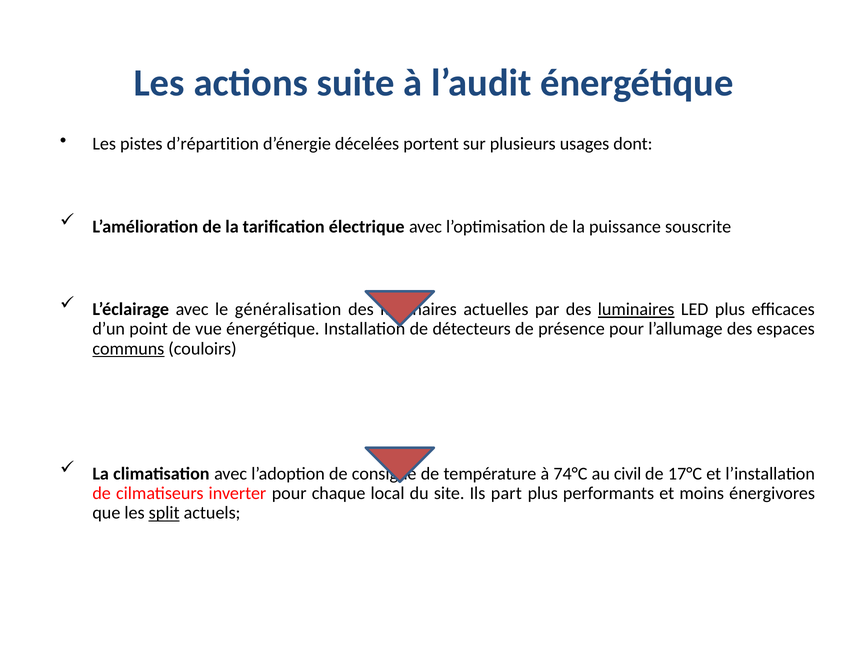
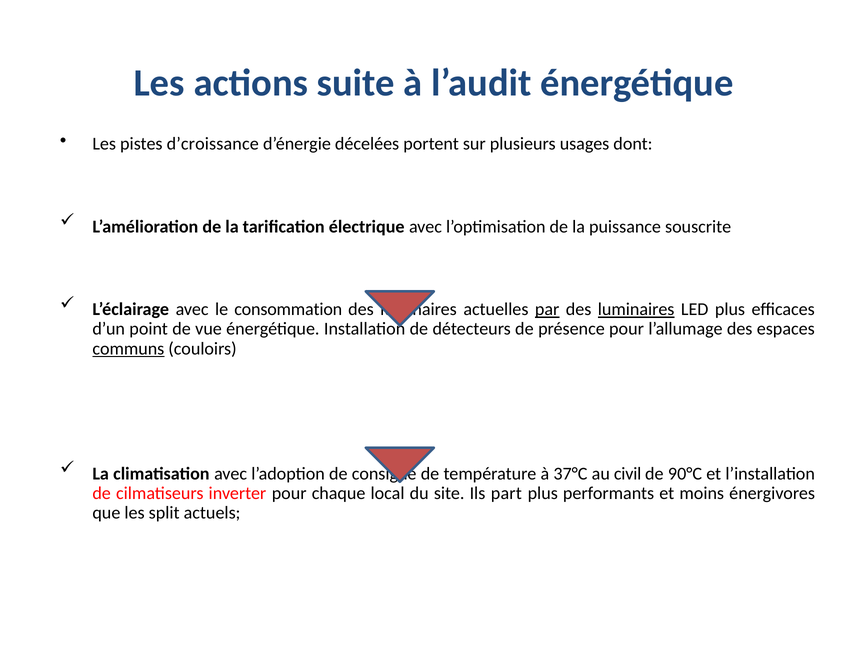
d’répartition: d’répartition -> d’croissance (213, 144)
généralisation: généralisation -> consommation (288, 309)
par underline: none -> present (547, 309)
74°C: 74°C -> 37°C (570, 474)
17°C: 17°C -> 90°C (685, 474)
split underline: present -> none (164, 513)
